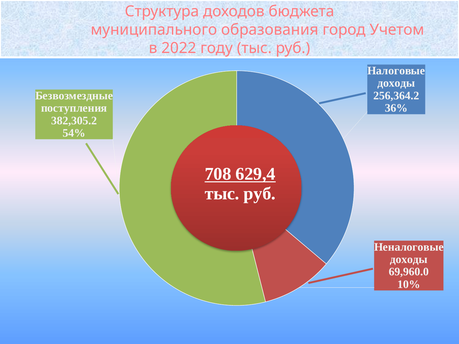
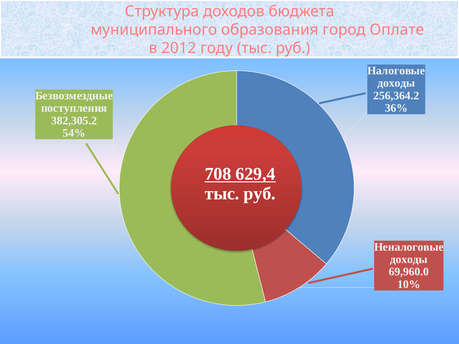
Учетом: Учетом -> Оплате (397, 30)
2022: 2022 -> 2012 (179, 48)
